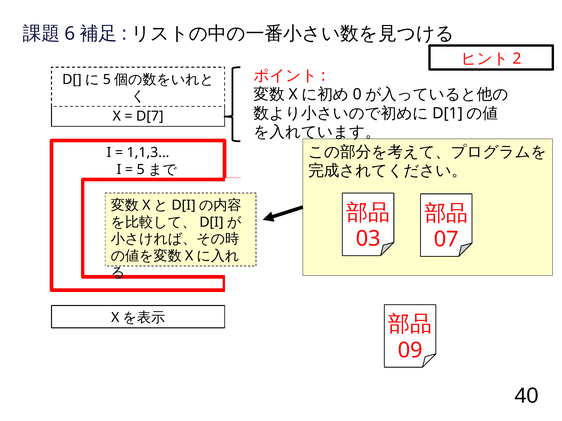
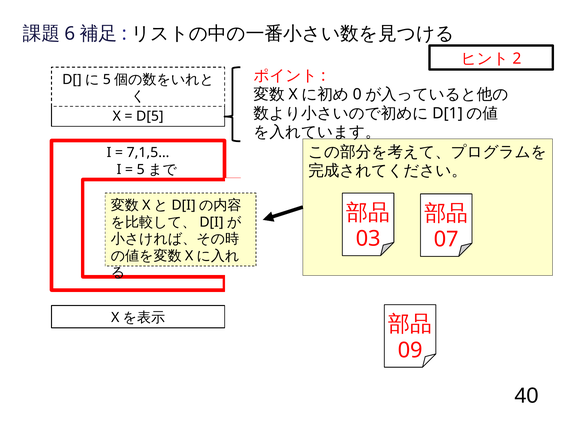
D[7: D[7 -> D[5 (150, 116)
1,1,3…: 1,1,3… -> 7,1,5… (148, 153)
